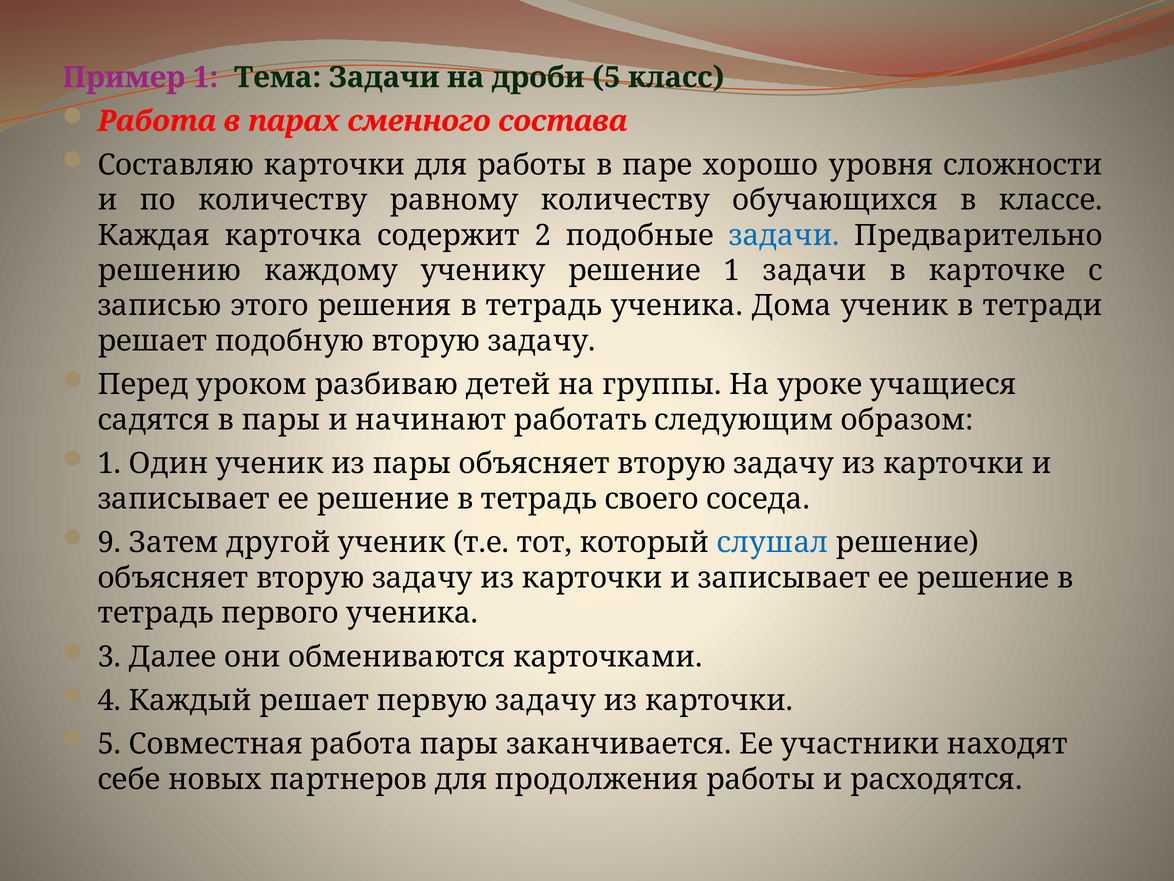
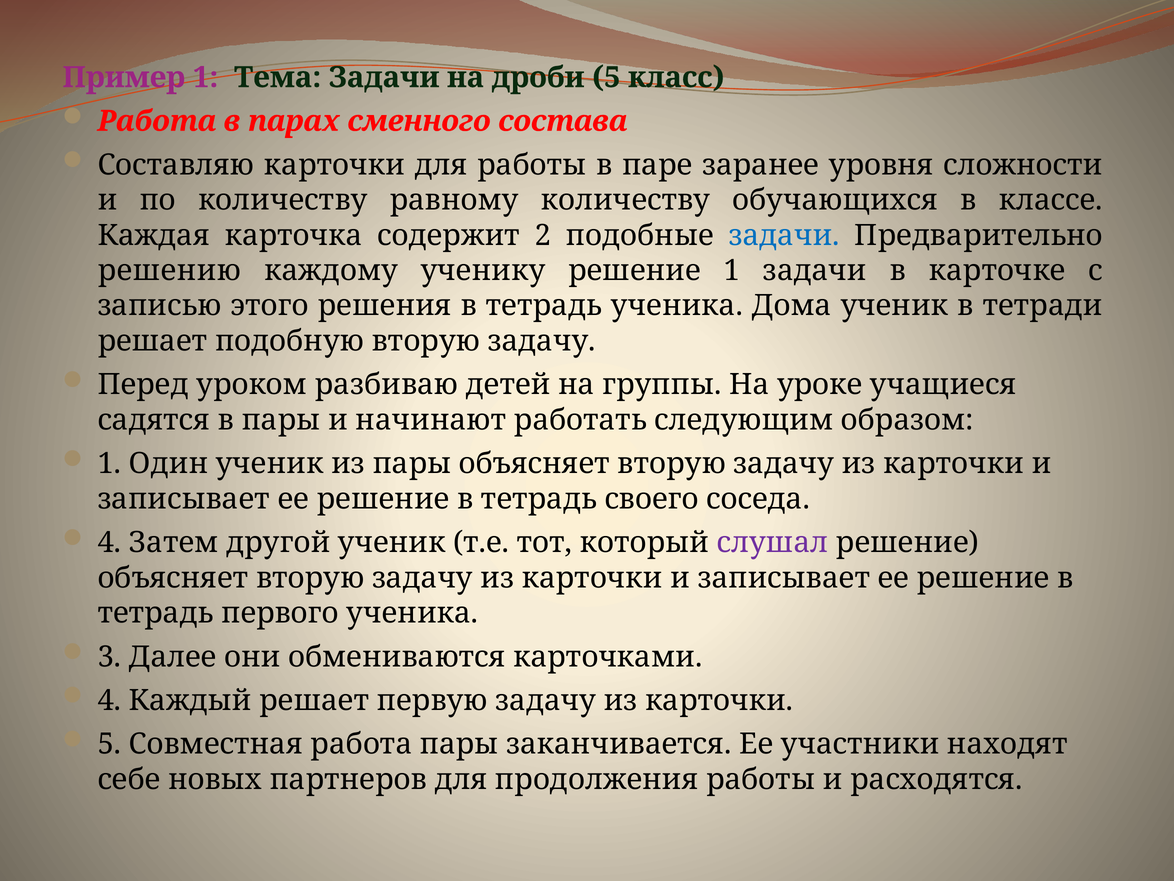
хорошо: хорошо -> заранее (761, 165)
9: 9 -> 4 (109, 542)
слушал colour: blue -> purple (773, 542)
